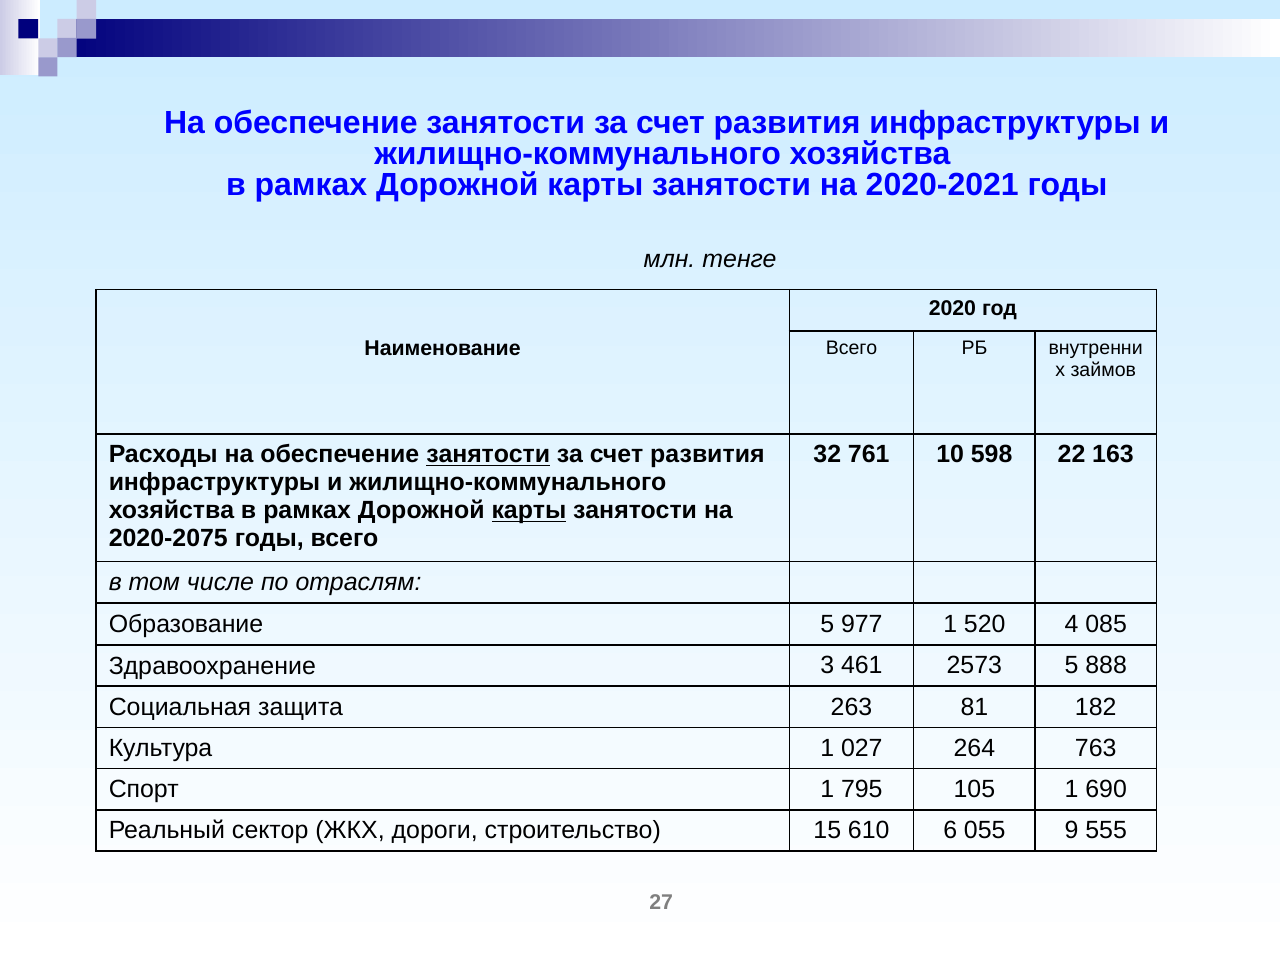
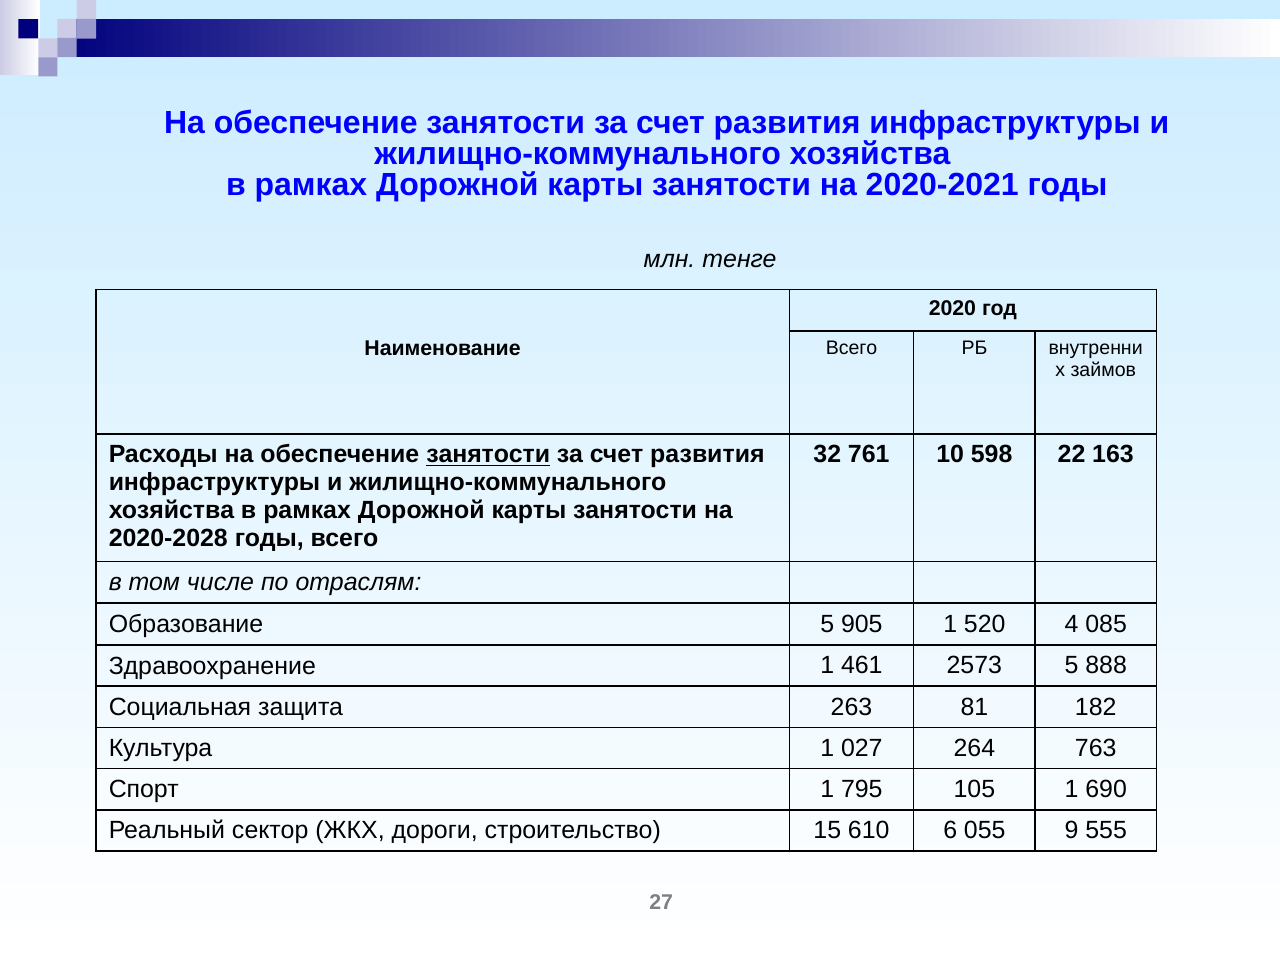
карты underline: present -> none (529, 511)
2020-2075: 2020-2075 -> 2020-2028 (168, 539)
977: 977 -> 905 (862, 624)
Здравоохранение 3: 3 -> 1 (827, 666)
